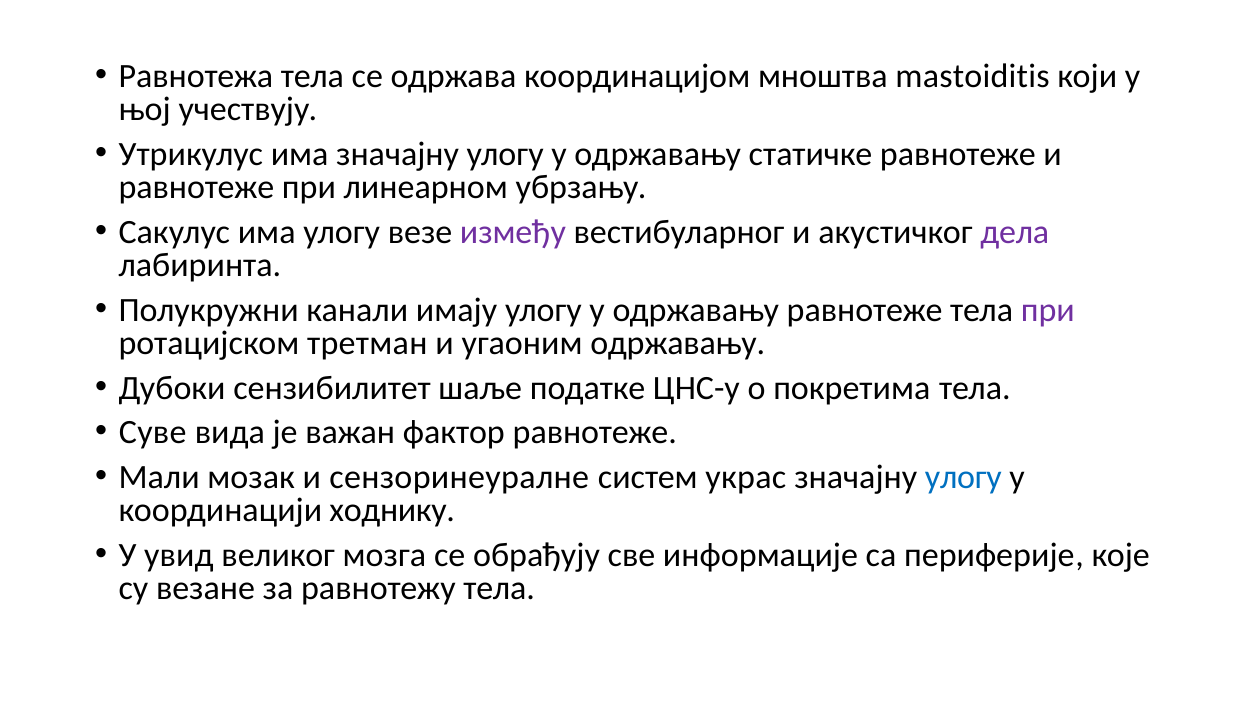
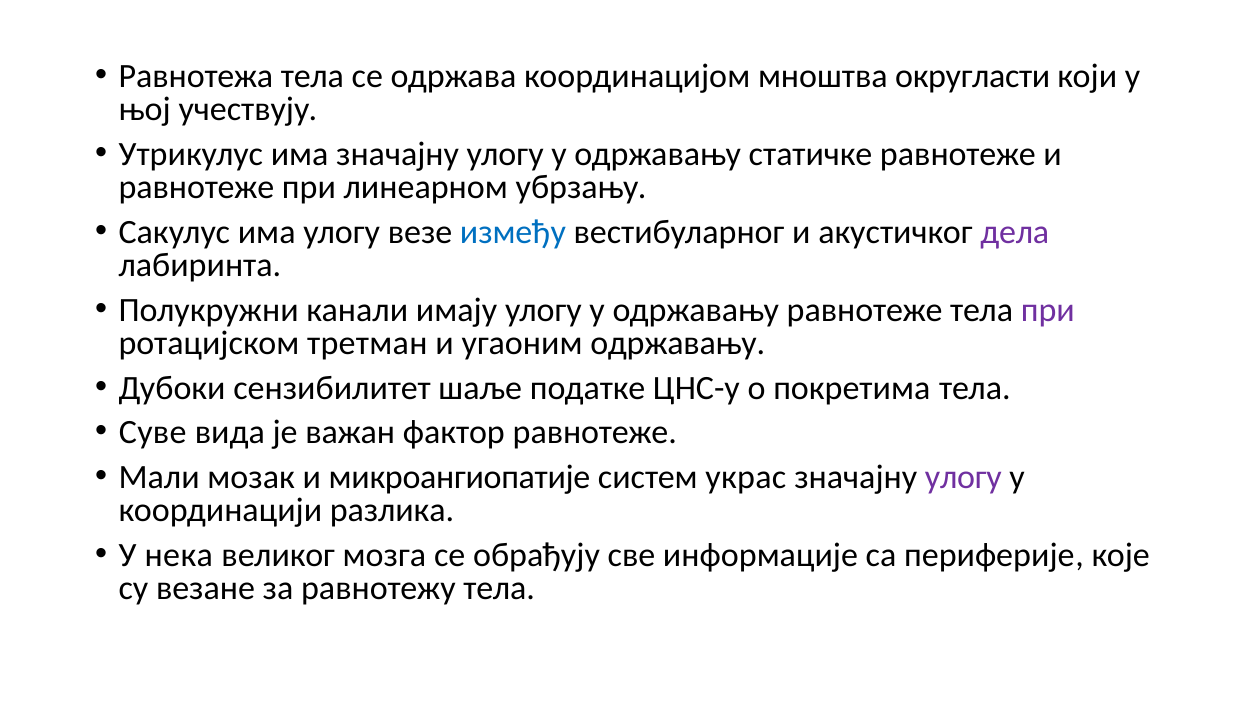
mastoiditis: mastoiditis -> округласти (973, 76)
између colour: purple -> blue (513, 232)
сензоринеуралне: сензоринеуралне -> микроангиопатије (460, 478)
улогу colour: blue -> purple (963, 478)
ходнику: ходнику -> разлика (392, 511)
увид: увид -> нека (179, 556)
